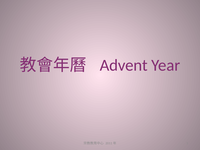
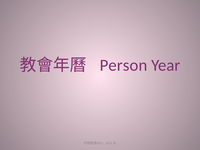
Advent: Advent -> Person (124, 65)
